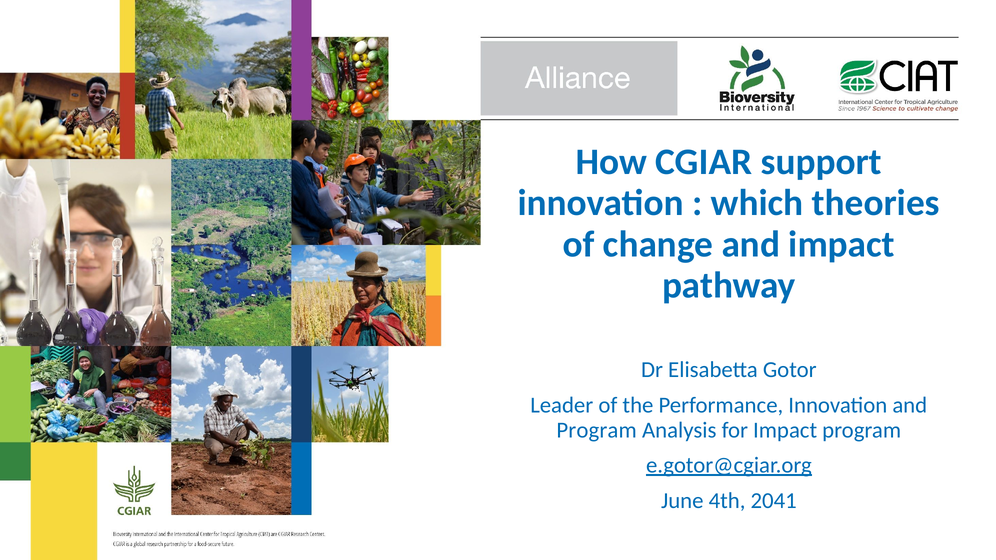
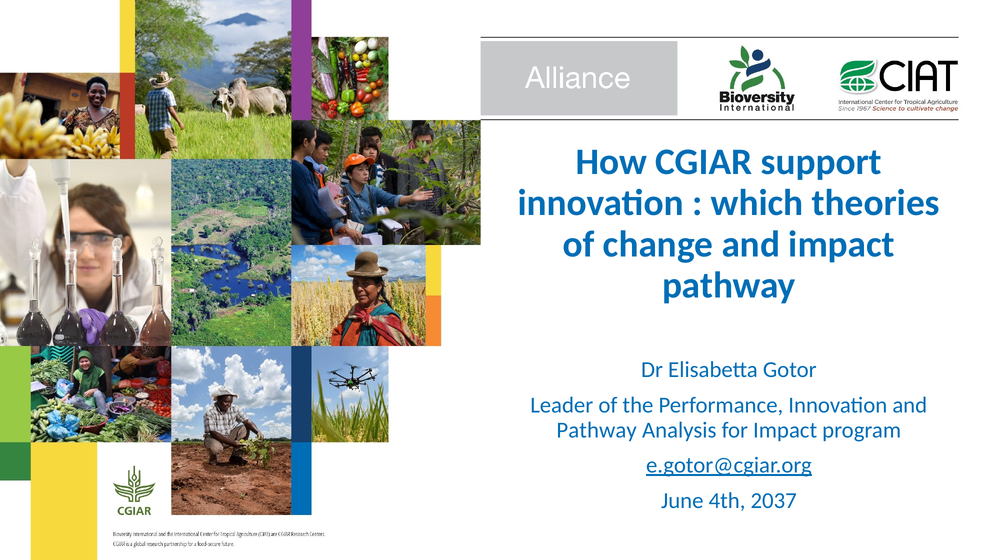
Program: Program -> Pathway (597, 430)
2041: 2041 -> 2037 (774, 501)
